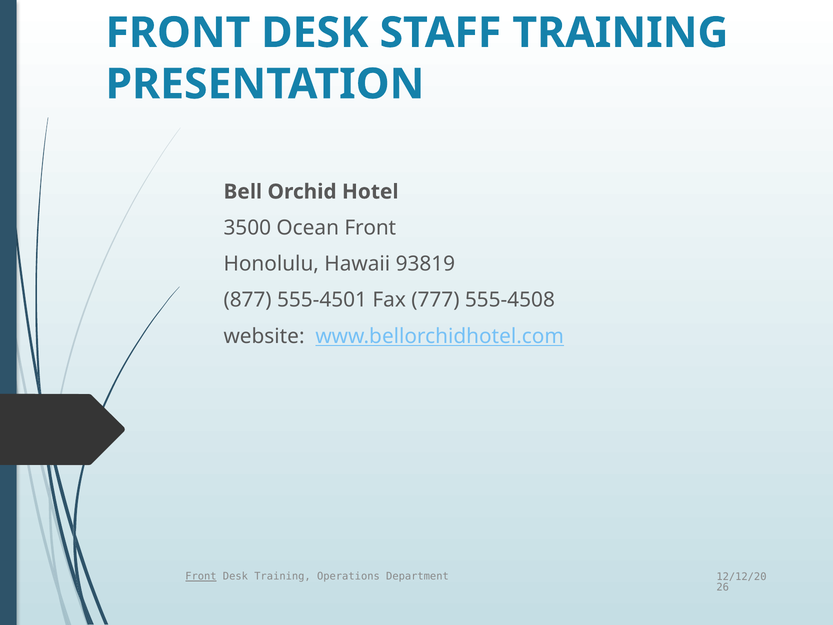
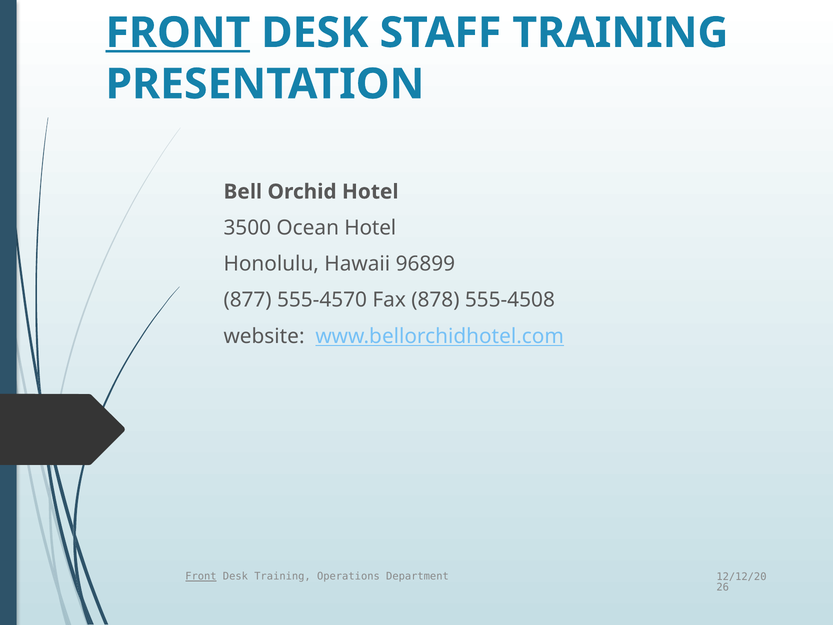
FRONT underline: none -> present (178, 33)
Ocean Front: Front -> Hotel (370, 228)
93819: 93819 -> 96899 (425, 264)
555-4501: 555-4501 -> 555-4570 (322, 300)
777: 777 -> 878 (435, 300)
